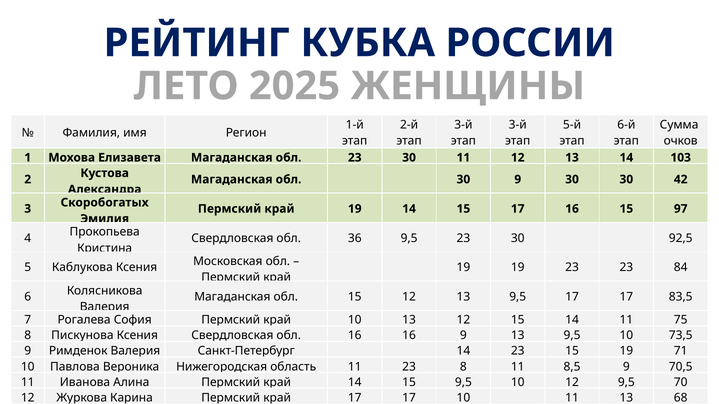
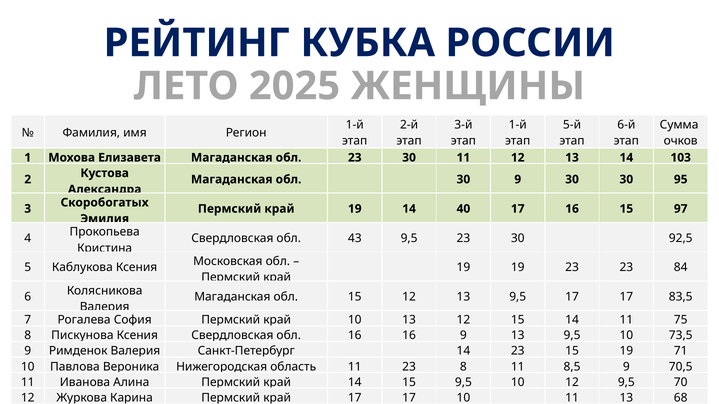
3-й: 3-й -> 1-й (518, 125)
42: 42 -> 95 (681, 180)
19 14 15: 15 -> 40 (463, 209)
36: 36 -> 43 (355, 238)
